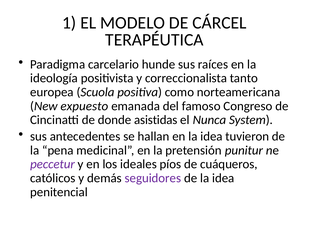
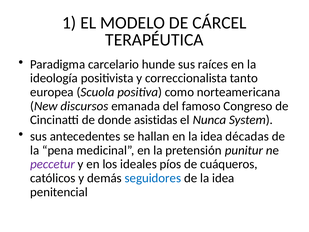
expuesto: expuesto -> discursos (84, 106)
tuvieron: tuvieron -> décadas (247, 136)
seguidores colour: purple -> blue (153, 178)
